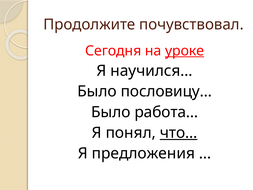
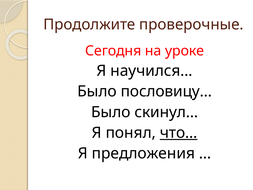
почувствовал: почувствовал -> проверочные (191, 24)
уроке underline: present -> none (185, 51)
работа…: работа… -> скинул… (166, 112)
